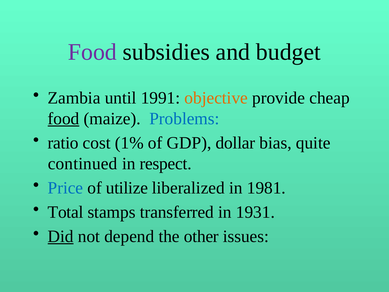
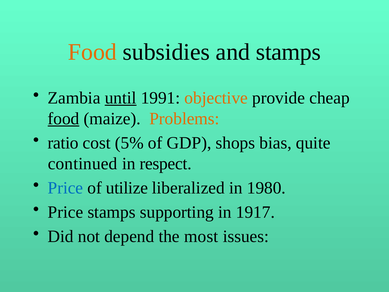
Food colour: purple -> orange (92, 52)
and budget: budget -> stamps (288, 52)
until underline: none -> present (121, 98)
Problems colour: blue -> orange (184, 119)
1%: 1% -> 5% (129, 143)
dollar: dollar -> shops (235, 143)
1981: 1981 -> 1980 (266, 188)
Total: Total -> Price (65, 212)
transferred: transferred -> supporting (177, 212)
1931: 1931 -> 1917 (255, 212)
Did underline: present -> none (61, 236)
other: other -> most (201, 236)
